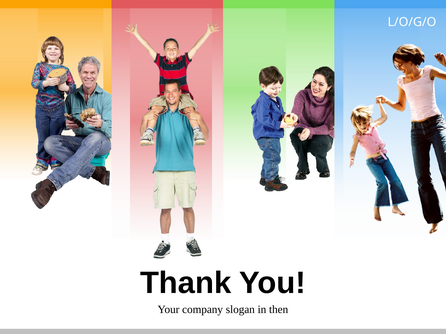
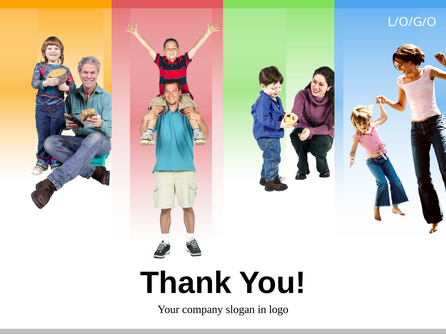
then: then -> logo (279, 310)
